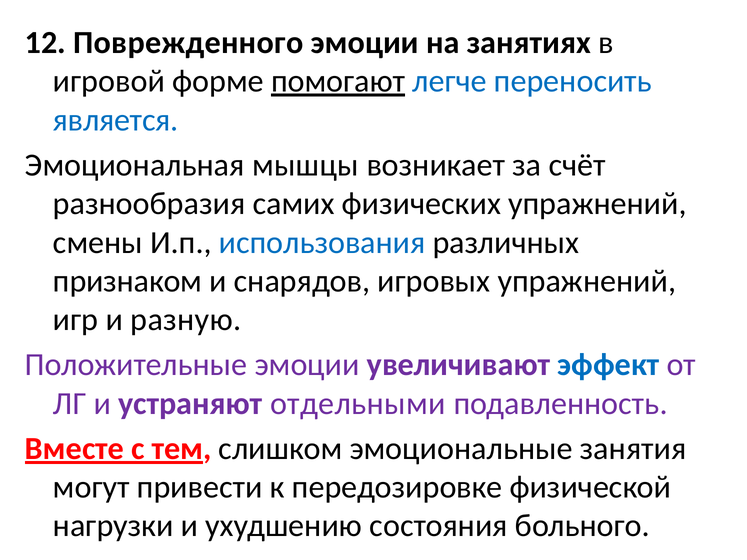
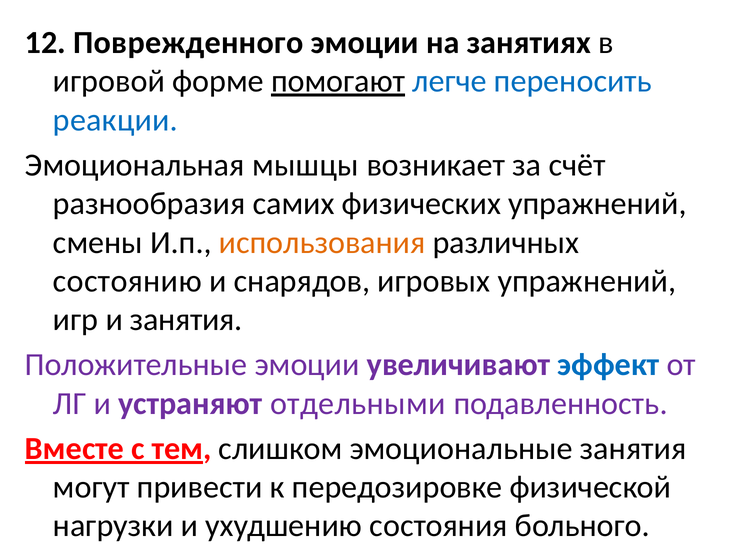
является: является -> реакции (115, 120)
использования colour: blue -> orange (322, 243)
признаком: признаком -> состоянию (127, 281)
и разную: разную -> занятия (186, 320)
